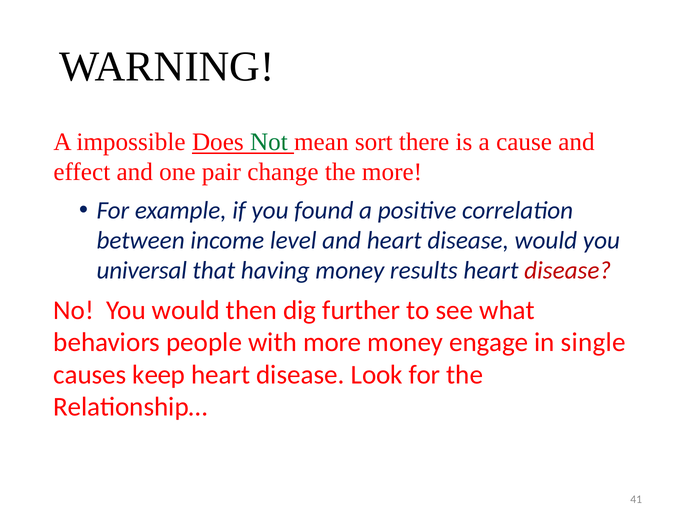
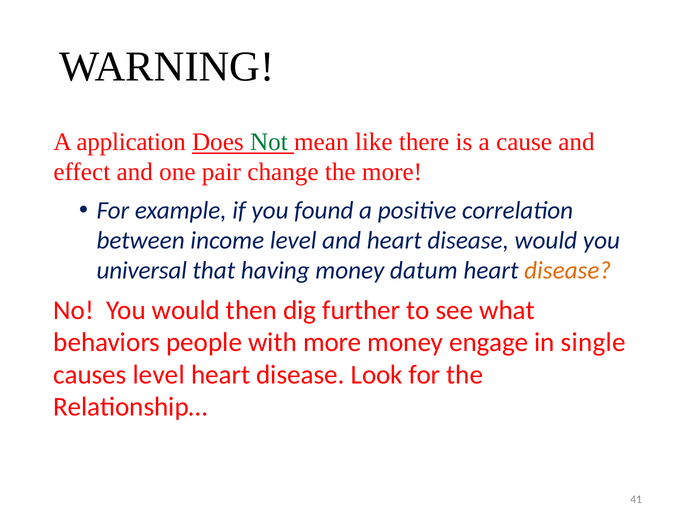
impossible: impossible -> application (131, 142)
sort: sort -> like (374, 142)
results: results -> datum (424, 270)
disease colour: red -> orange (568, 270)
causes keep: keep -> level (159, 375)
